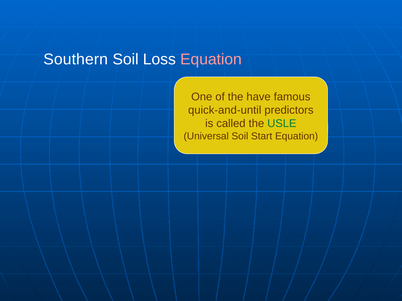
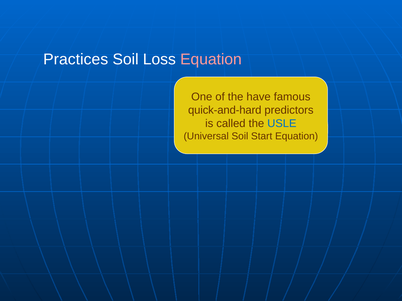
Southern: Southern -> Practices (76, 59)
quick-and-until: quick-and-until -> quick-and-hard (225, 110)
USLE colour: green -> blue (282, 124)
